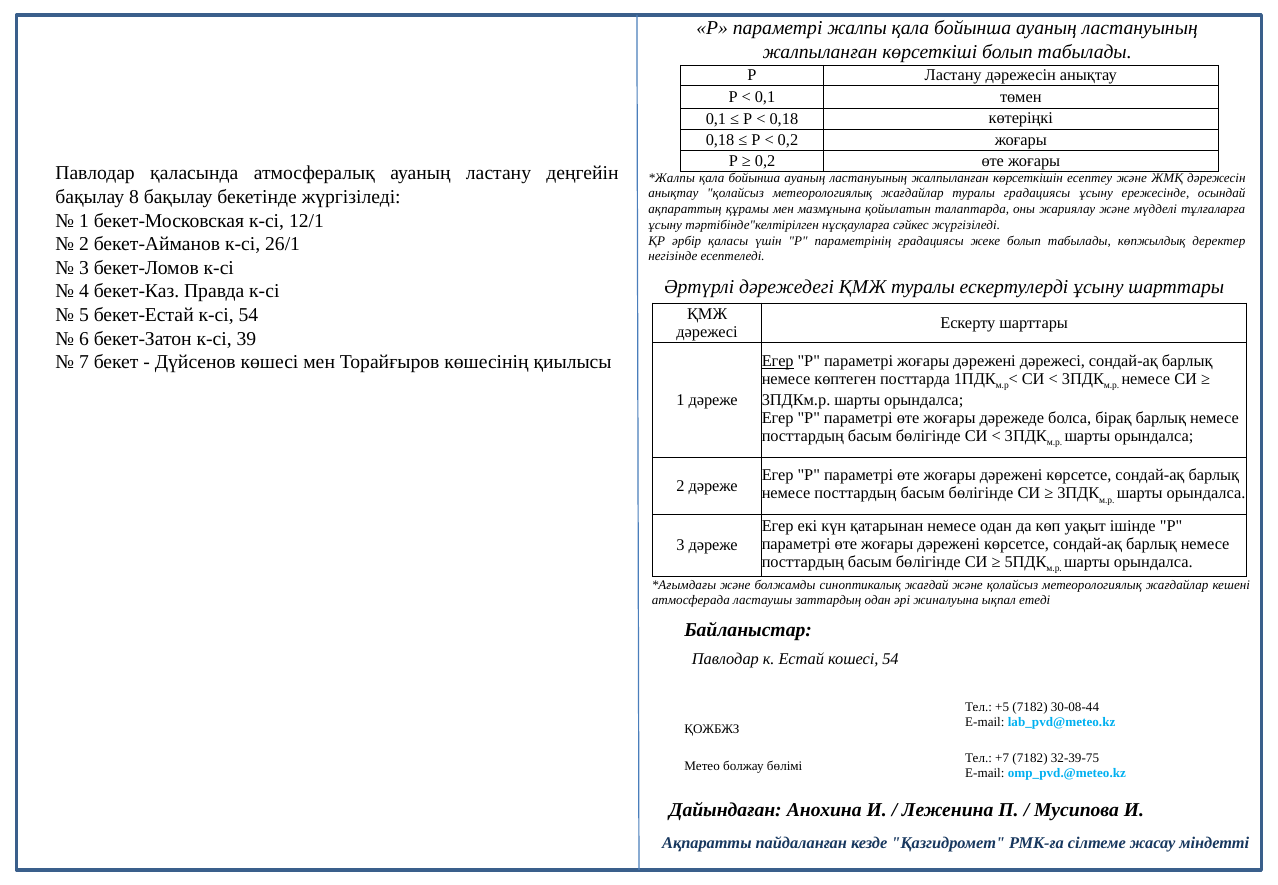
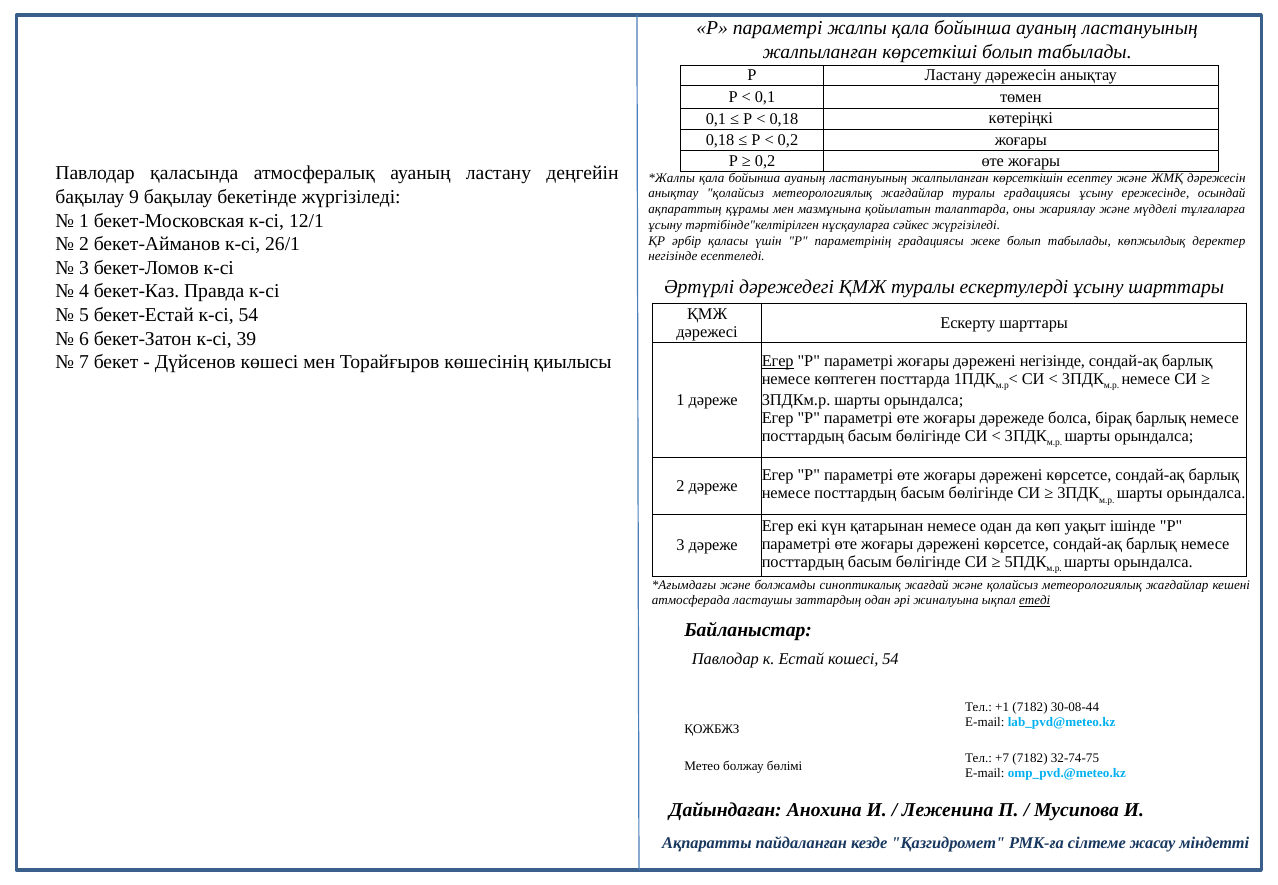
8: 8 -> 9 (134, 197)
дәрежені дәрежесі: дәрежесі -> негізінде (1052, 361)
етеді underline: none -> present (1035, 600)
+5: +5 -> +1 (1002, 707)
32-39-75: 32-39-75 -> 32-74-75 (1075, 758)
